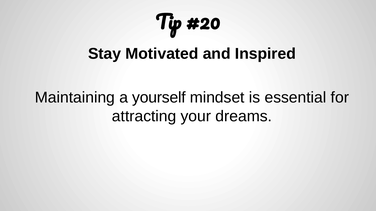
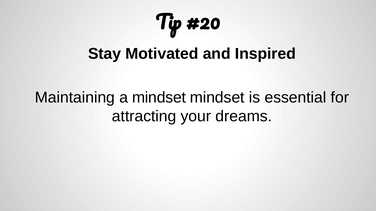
a yourself: yourself -> mindset (159, 98)
